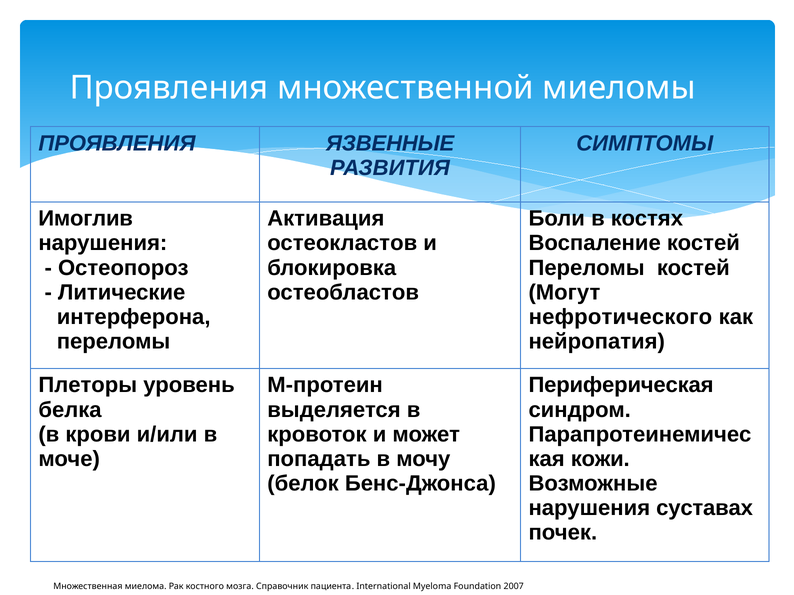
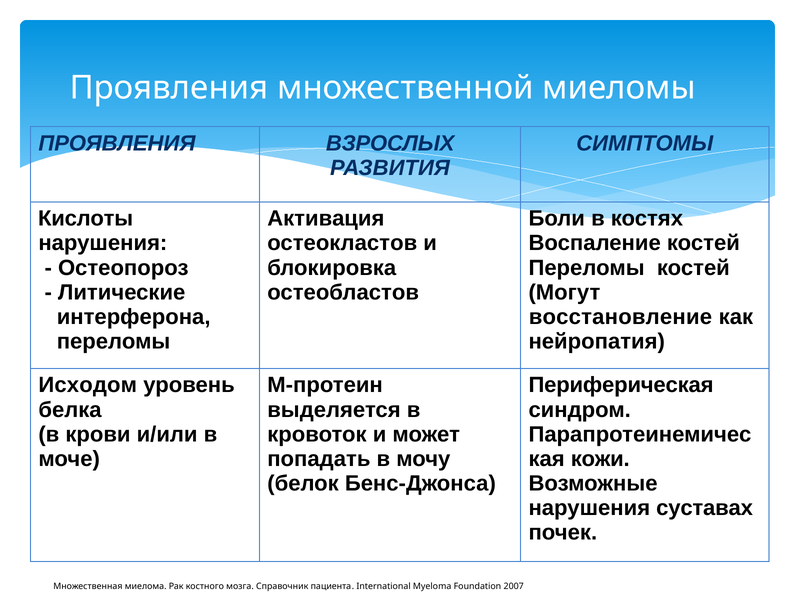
ЯЗВЕННЫЕ: ЯЗВЕННЫЕ -> ВЗРОСЛЫХ (390, 143)
Имоглив: Имоглив -> Кислоты (86, 219)
нефротического: нефротического -> восстановление (620, 317)
Плеторы: Плеторы -> Исходом (88, 386)
